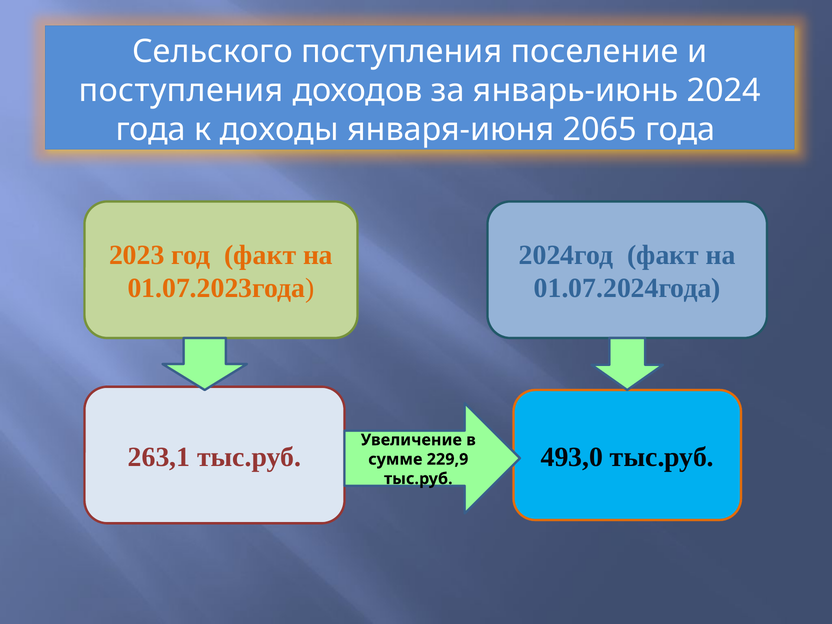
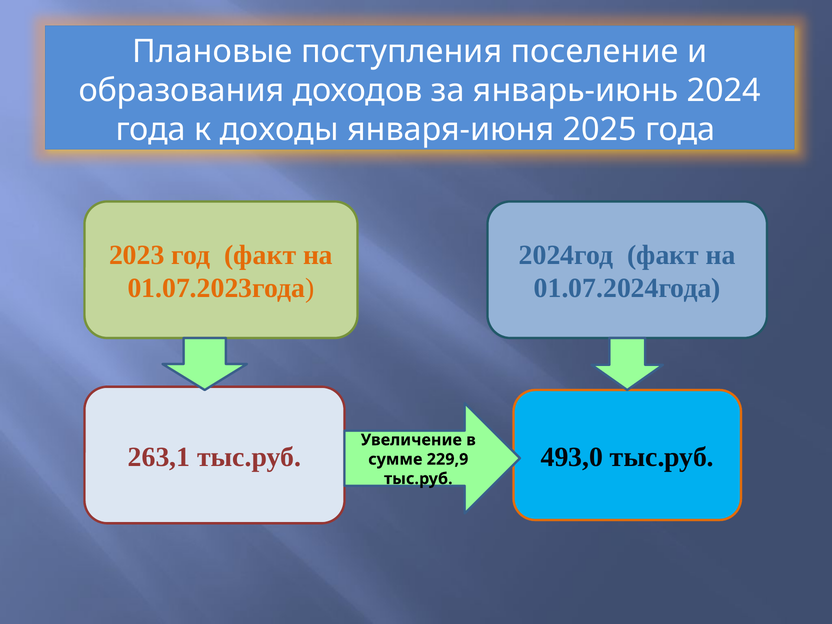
Сельского: Сельского -> Плановые (212, 52)
поступления: поступления -> образования (181, 91)
2065: 2065 -> 2025 (600, 129)
